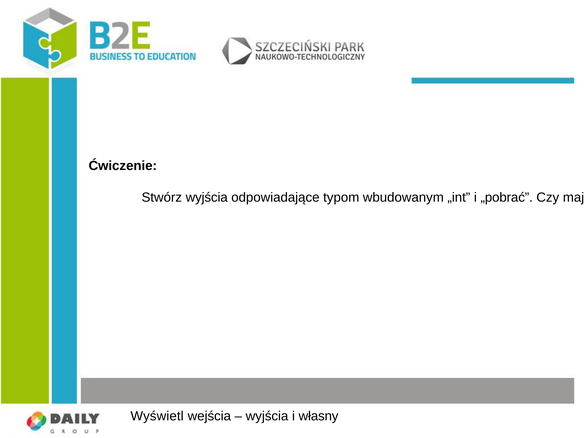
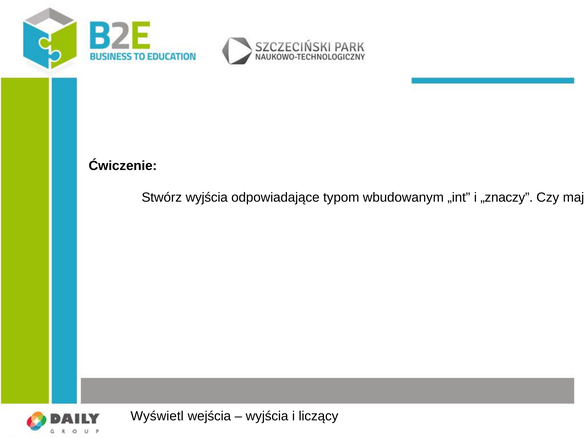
„pobrać: „pobrać -> „znaczy (507, 198)
własny: własny -> liczący (318, 416)
